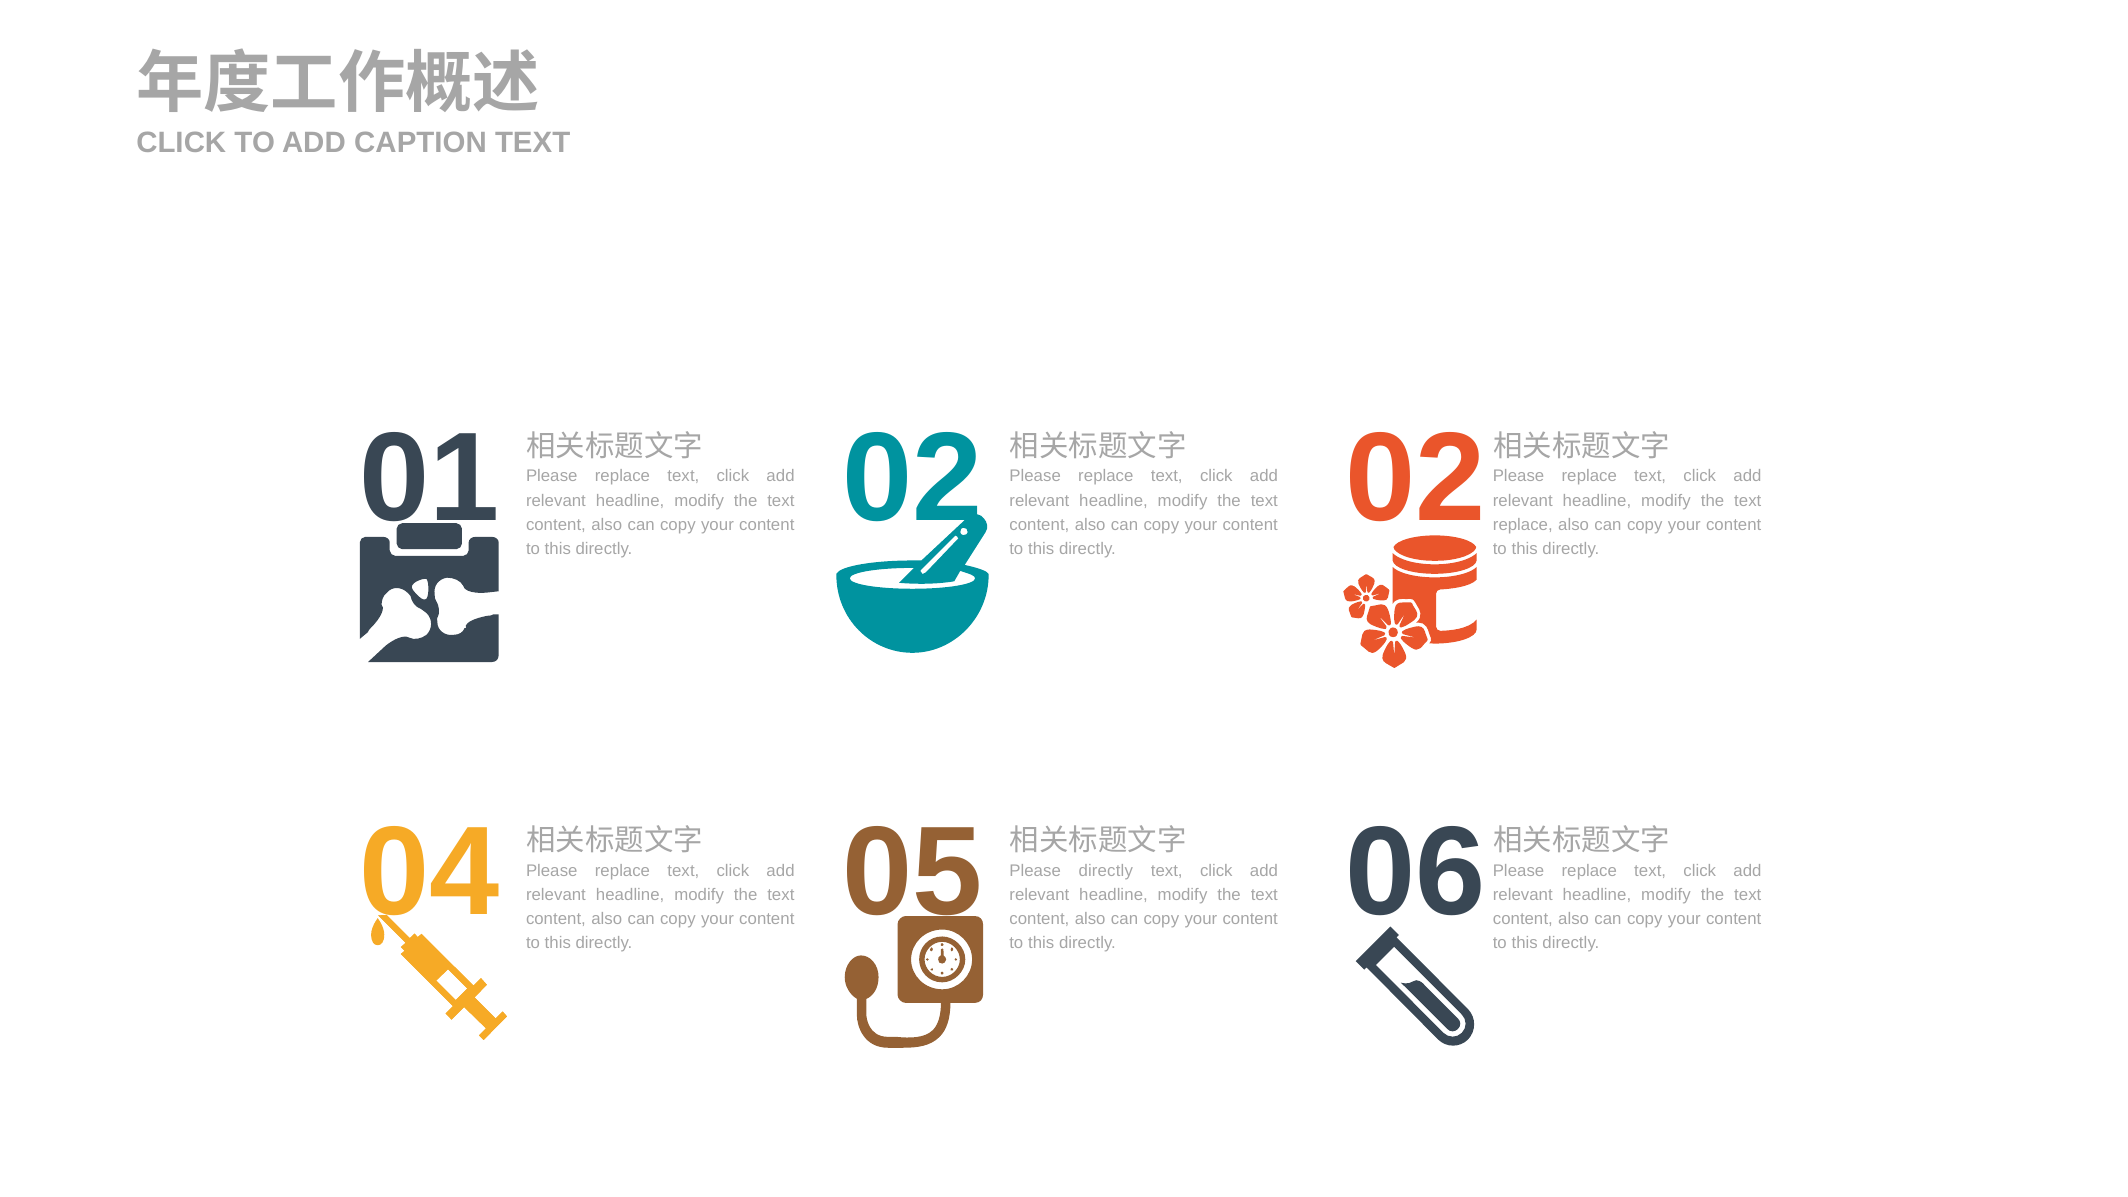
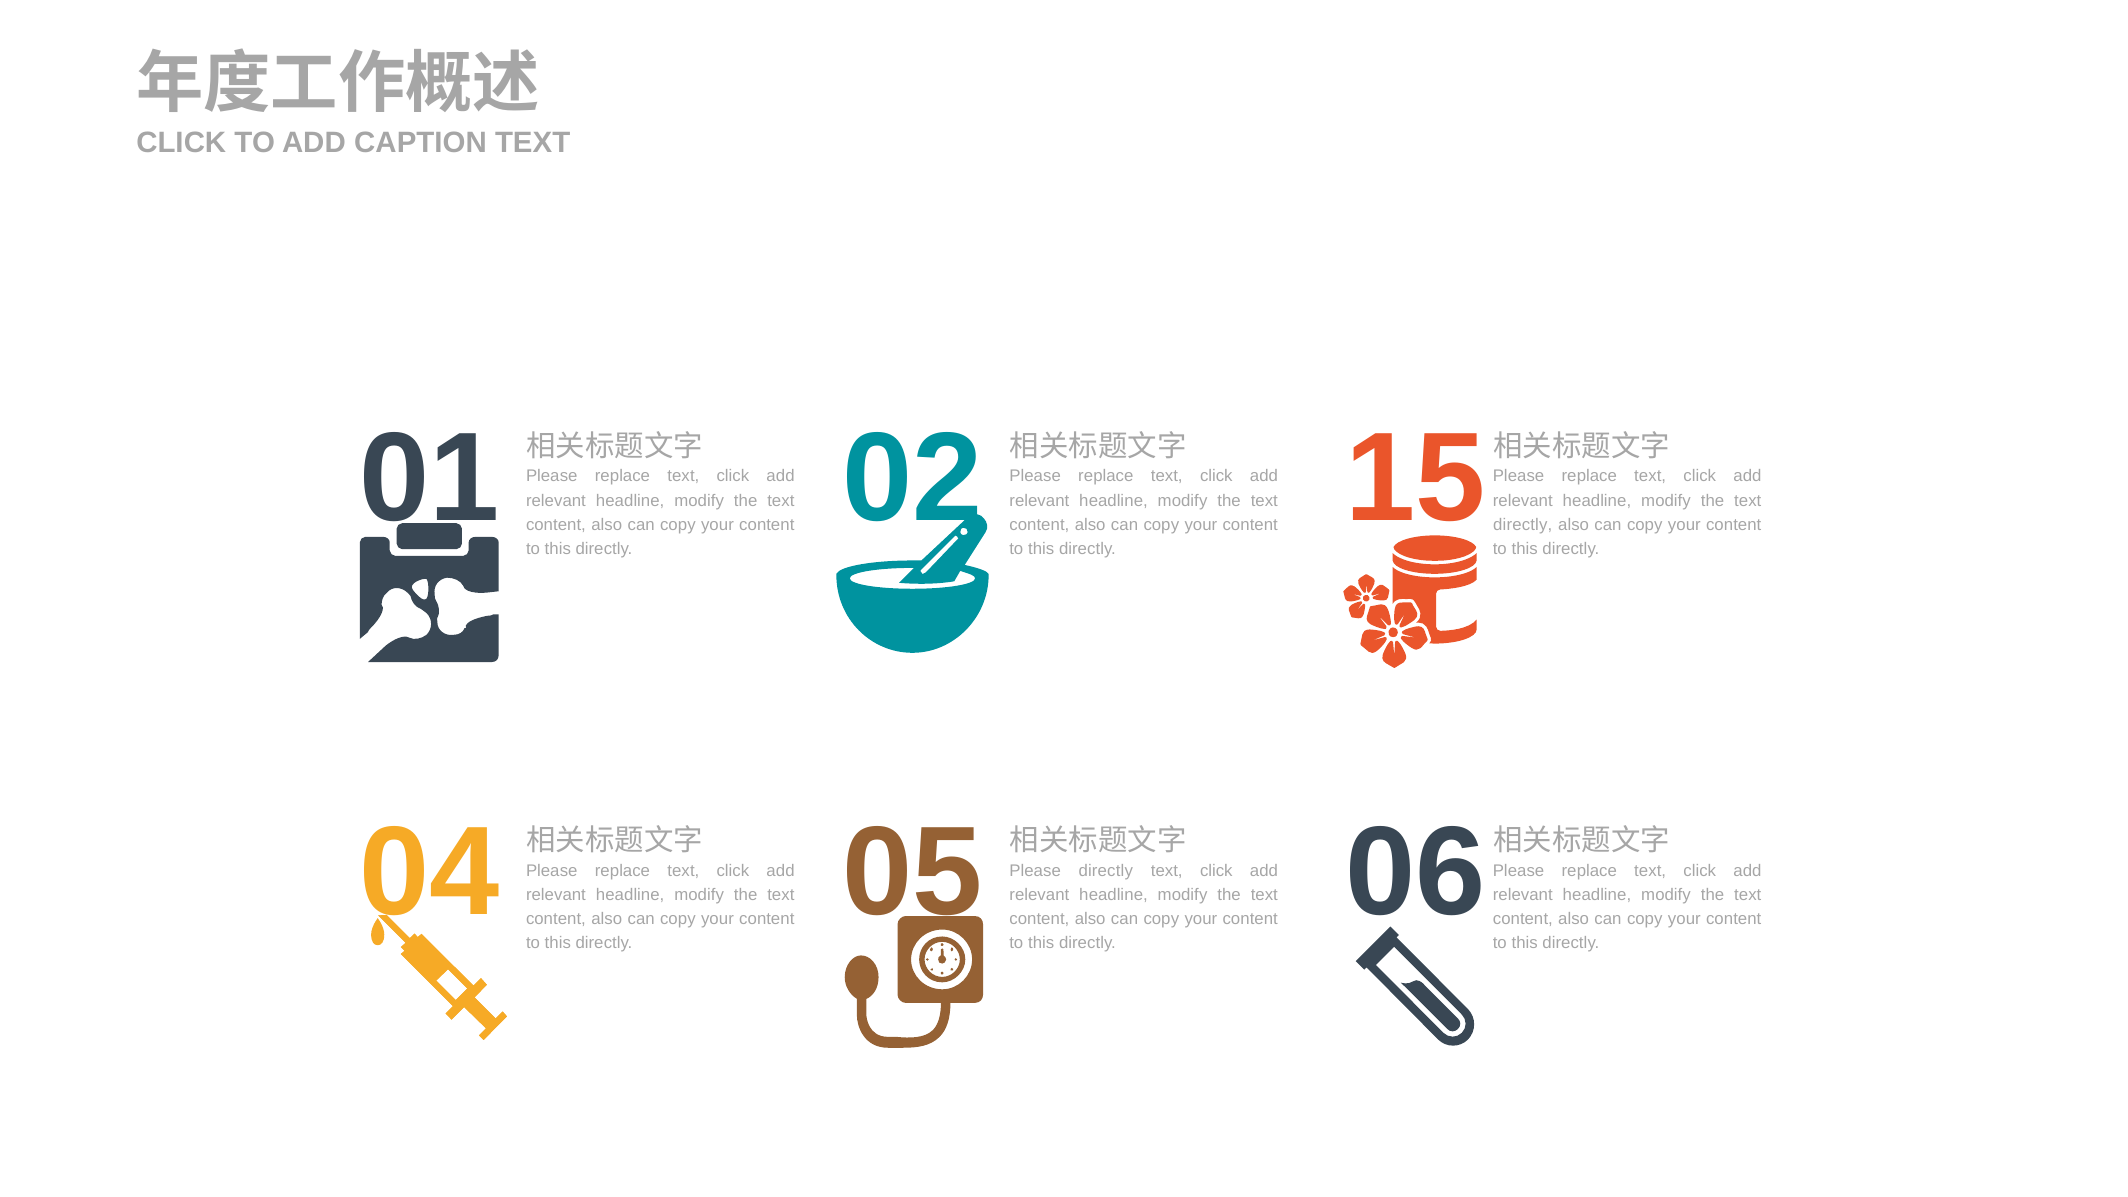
02: 02 -> 15 (1416, 479)
replace: replace -> directly (1523, 525)
